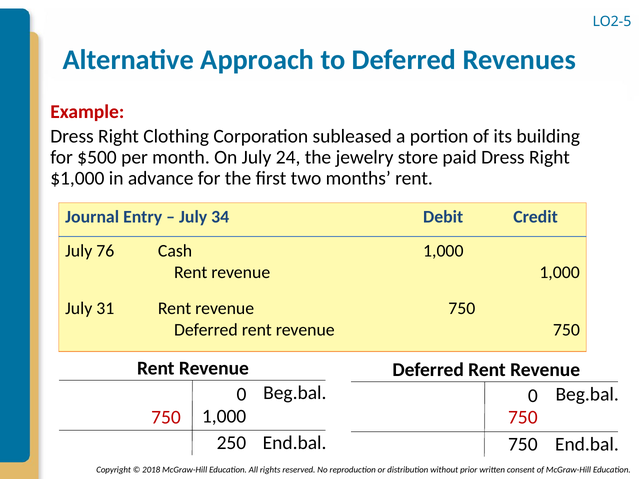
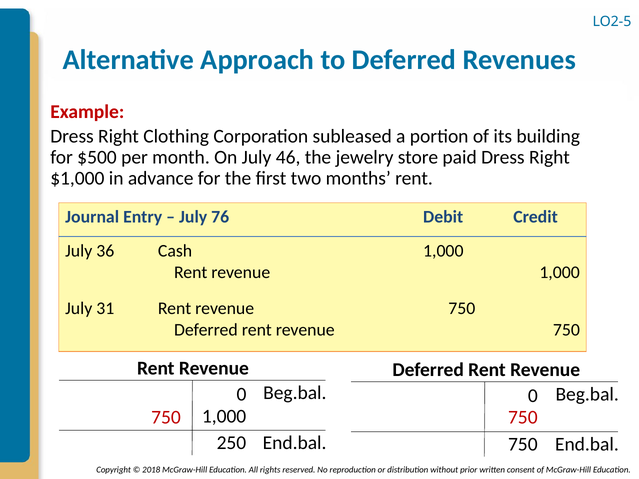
24: 24 -> 46 (288, 157)
34: 34 -> 76 (220, 217)
76: 76 -> 36 (105, 251)
